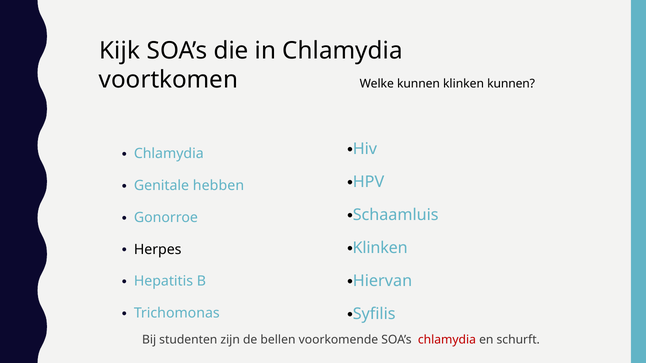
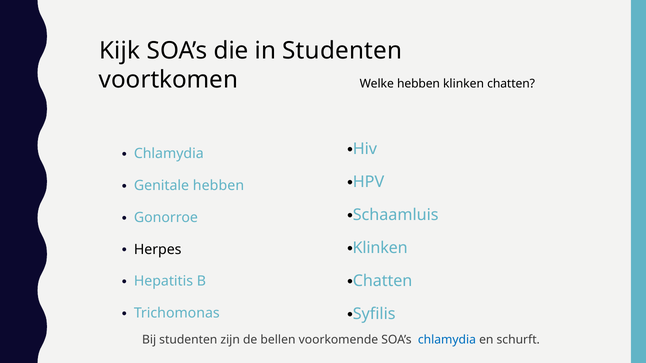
in Chlamydia: Chlamydia -> Studenten (342, 51)
Welke kunnen: kunnen -> hebben (419, 84)
klinken kunnen: kunnen -> chatten (511, 84)
Hiervan: Hiervan -> Chatten (383, 281)
chlamydia colour: red -> blue (447, 340)
